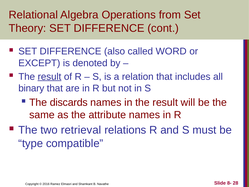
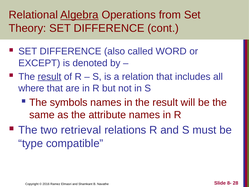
Algebra underline: none -> present (79, 15)
binary: binary -> where (31, 88)
discards: discards -> symbols (69, 102)
